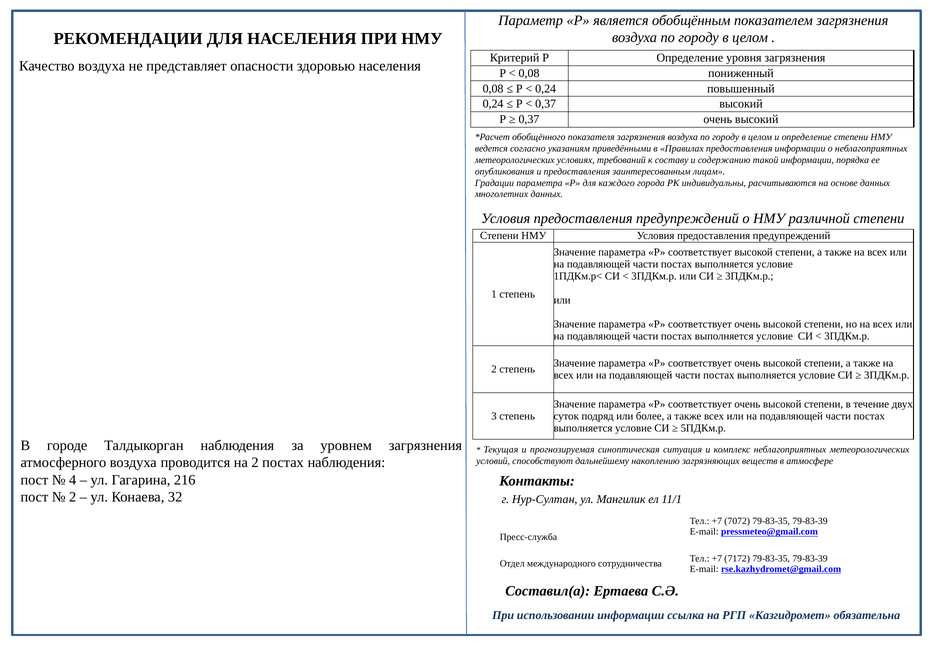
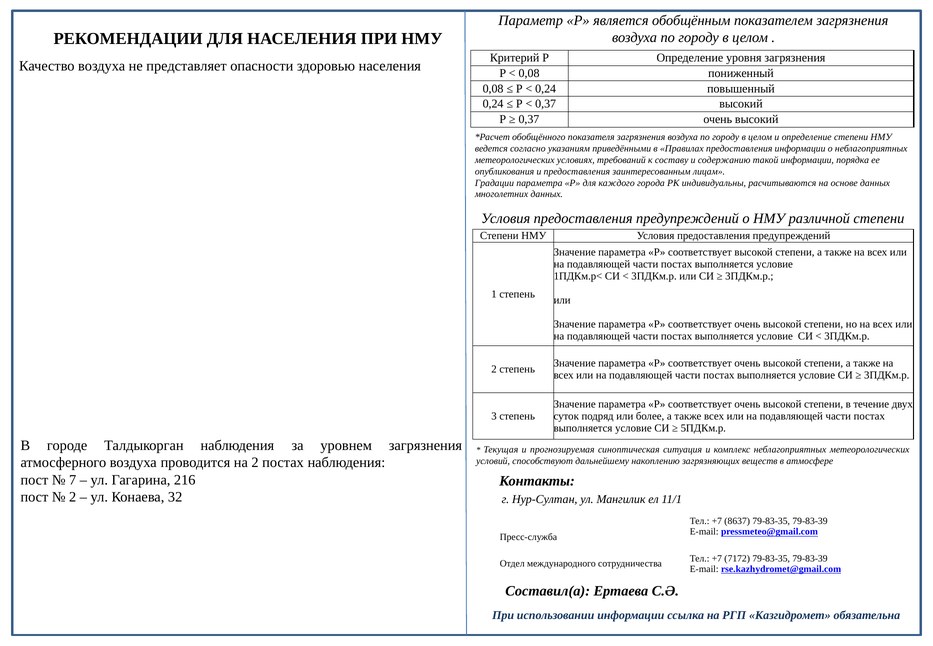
4: 4 -> 7 (73, 480)
7072: 7072 -> 8637 (737, 521)
